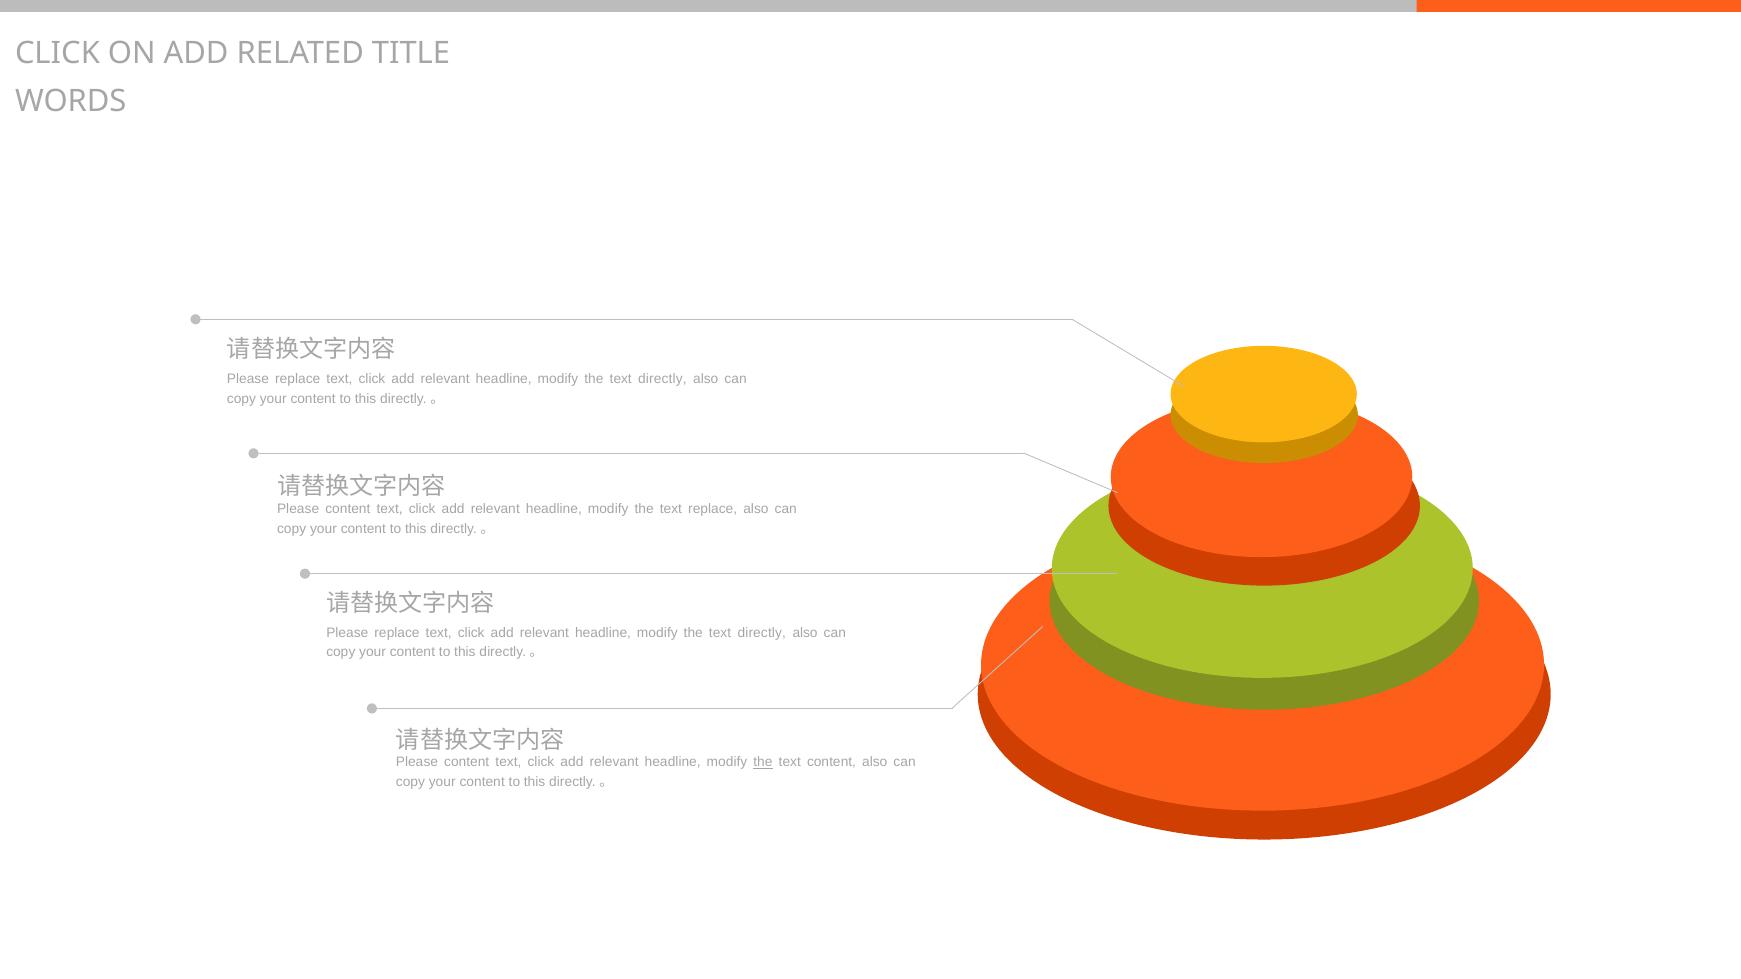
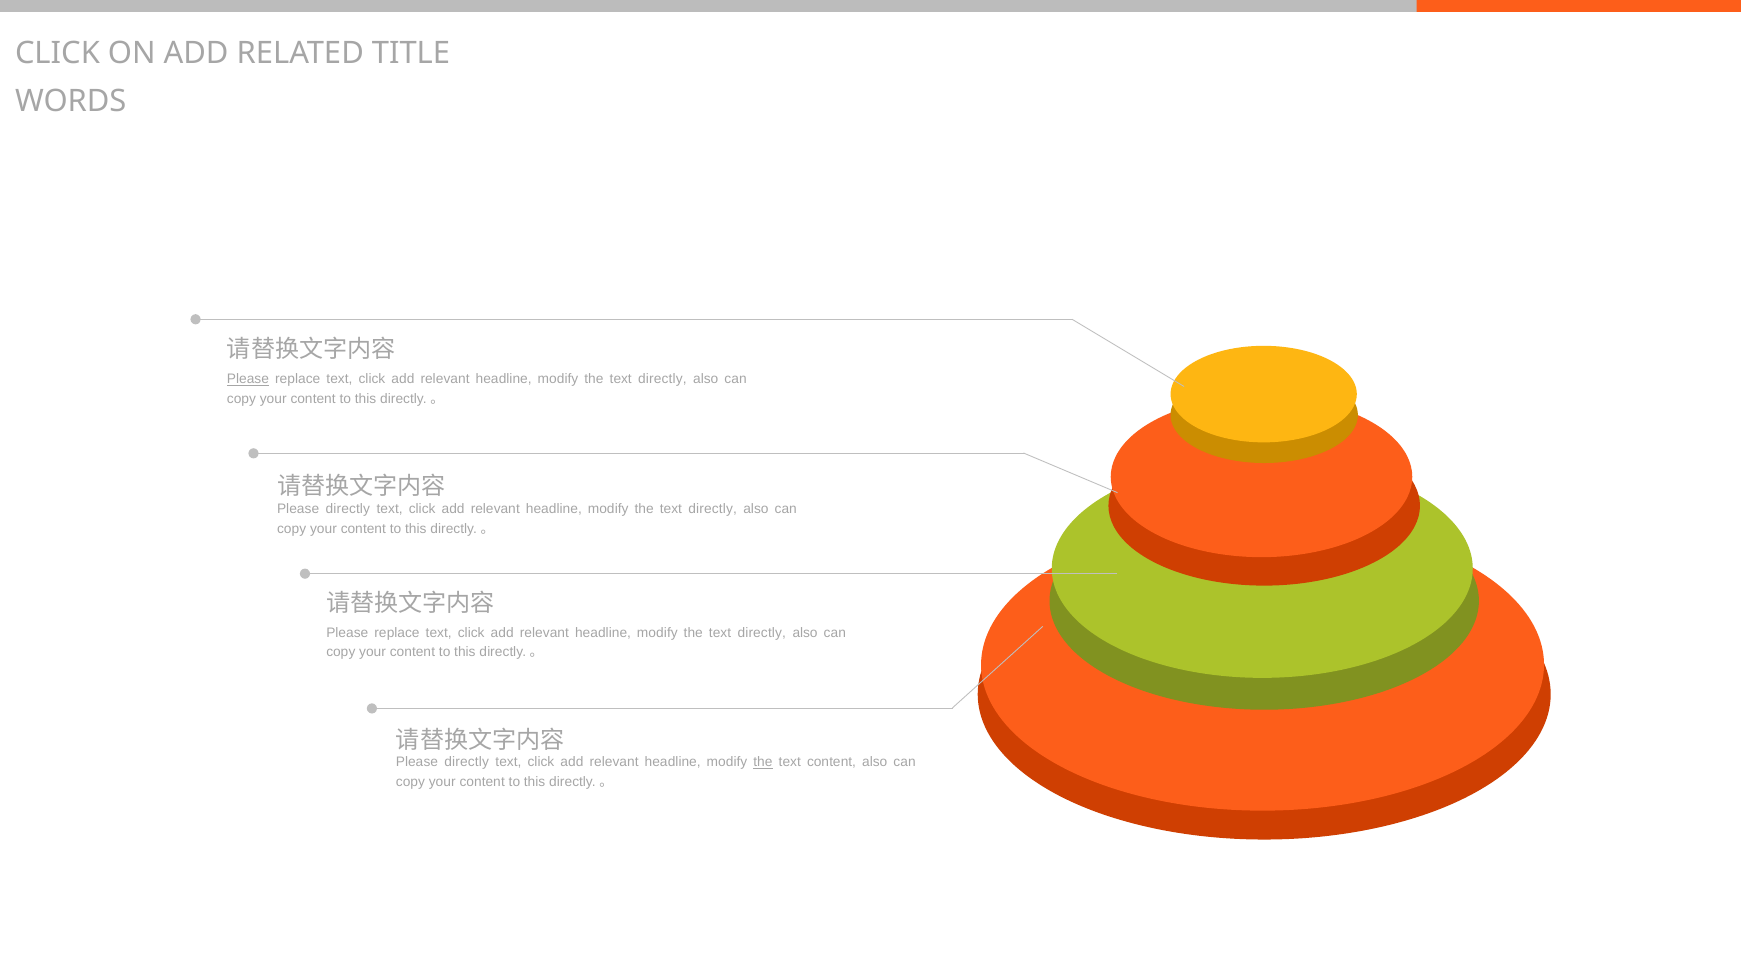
Please underline: none -> present (248, 379)
content: content -> directly (348, 509)
replace: replace -> directly (713, 509)
content: content -> directly (467, 762)
